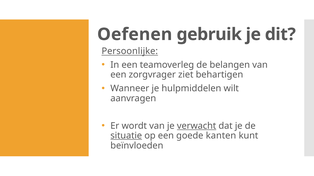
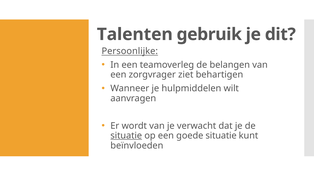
Oefenen: Oefenen -> Talenten (135, 34)
verwacht underline: present -> none (197, 126)
goede kanten: kanten -> situatie (221, 136)
